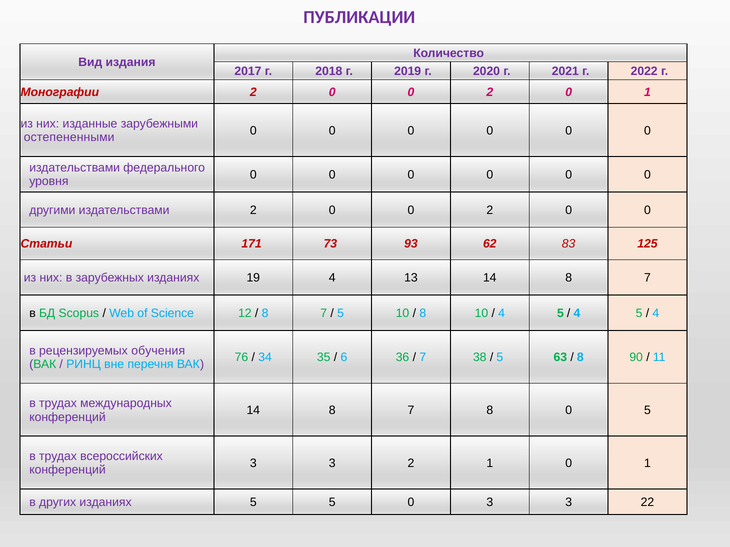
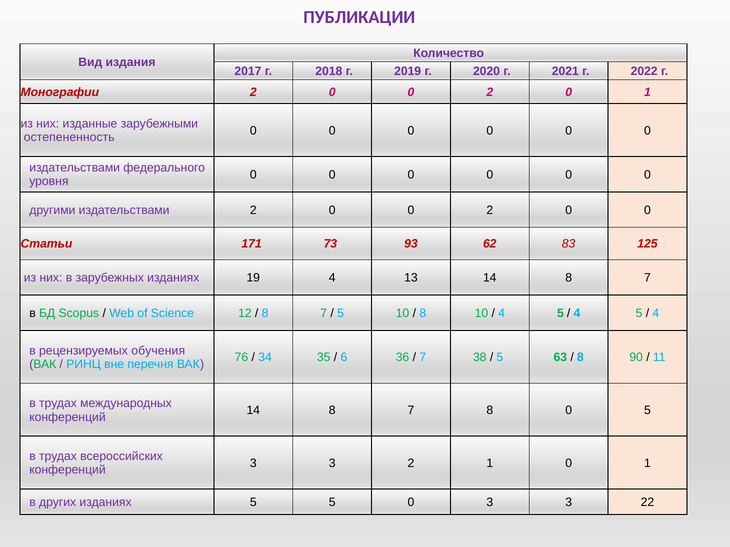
остепененными: остепененными -> остепененность (69, 137)
